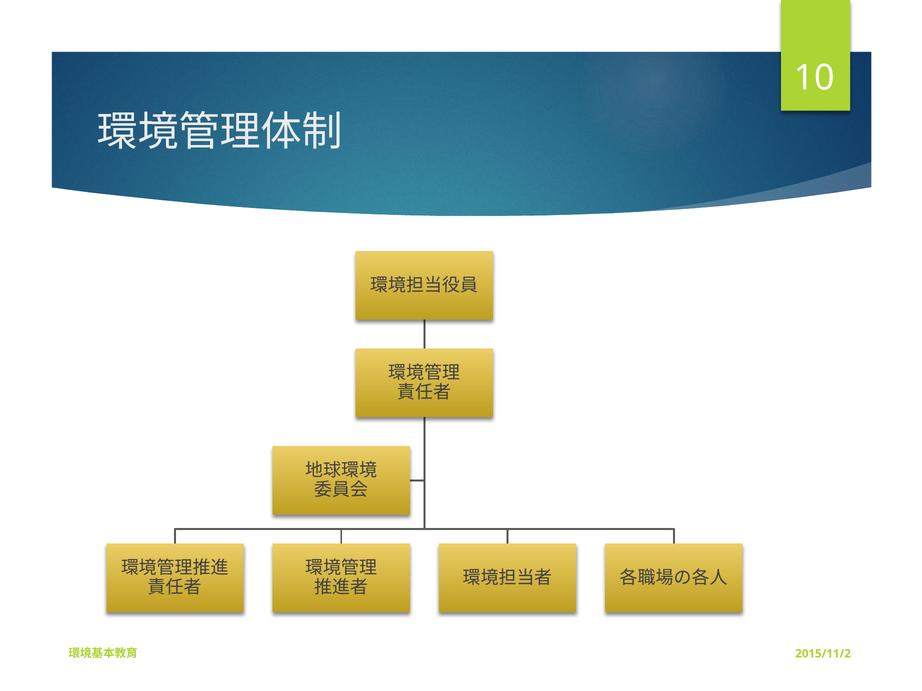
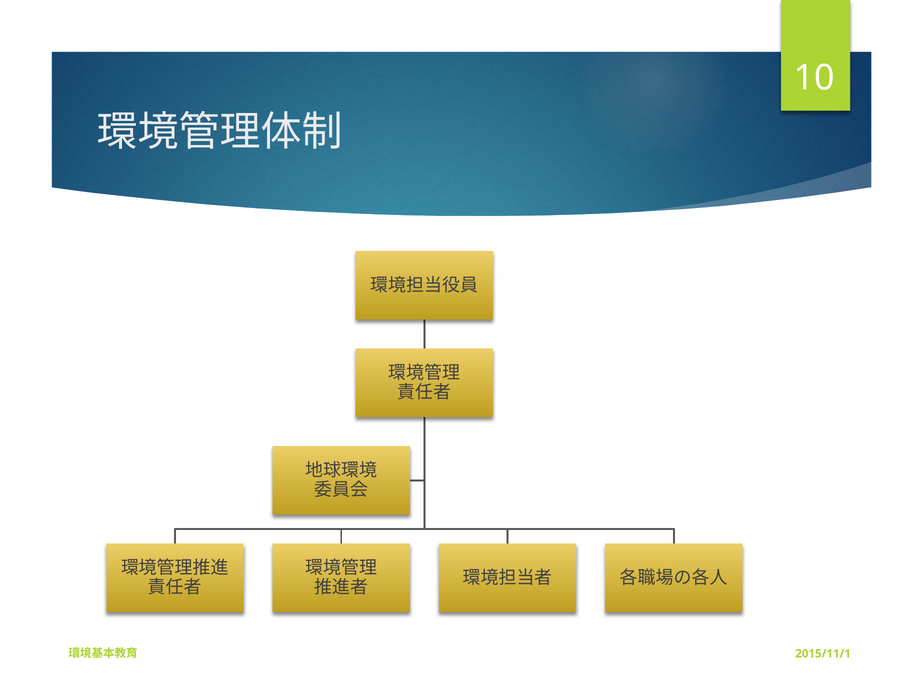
2015/11/2: 2015/11/2 -> 2015/11/1 (823, 654)
